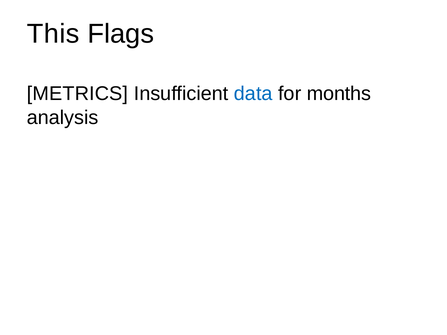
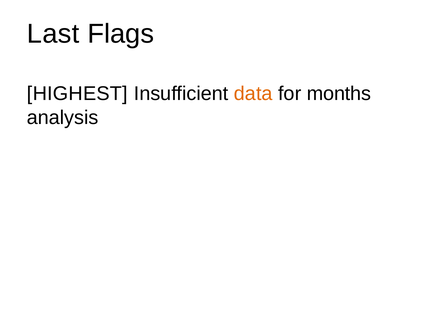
This: This -> Last (53, 34)
METRICS: METRICS -> HIGHEST (77, 94)
data colour: blue -> orange (253, 94)
